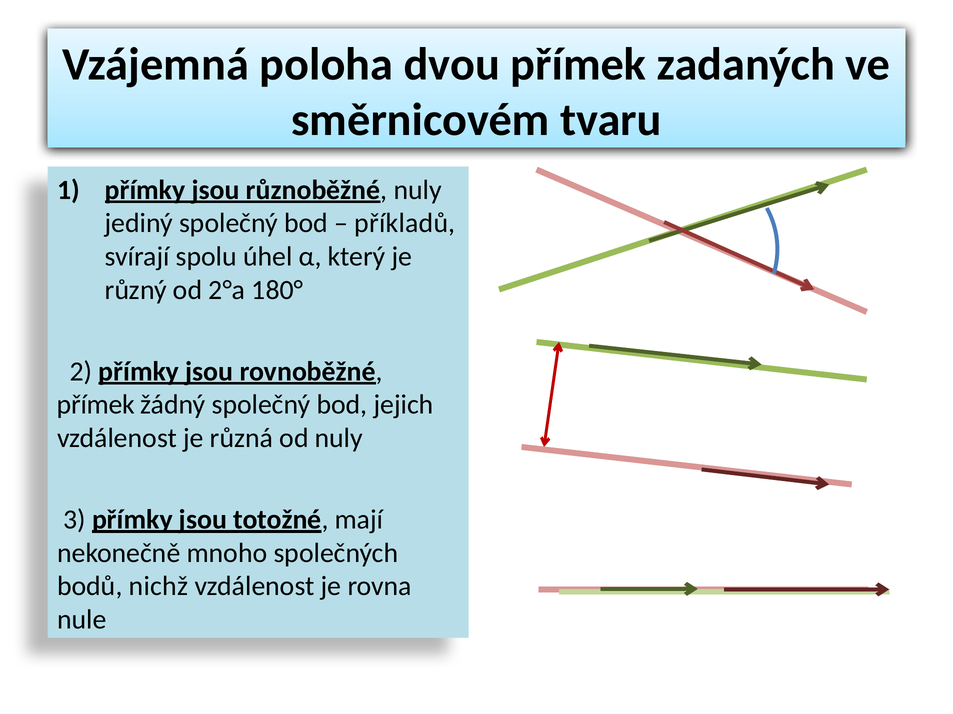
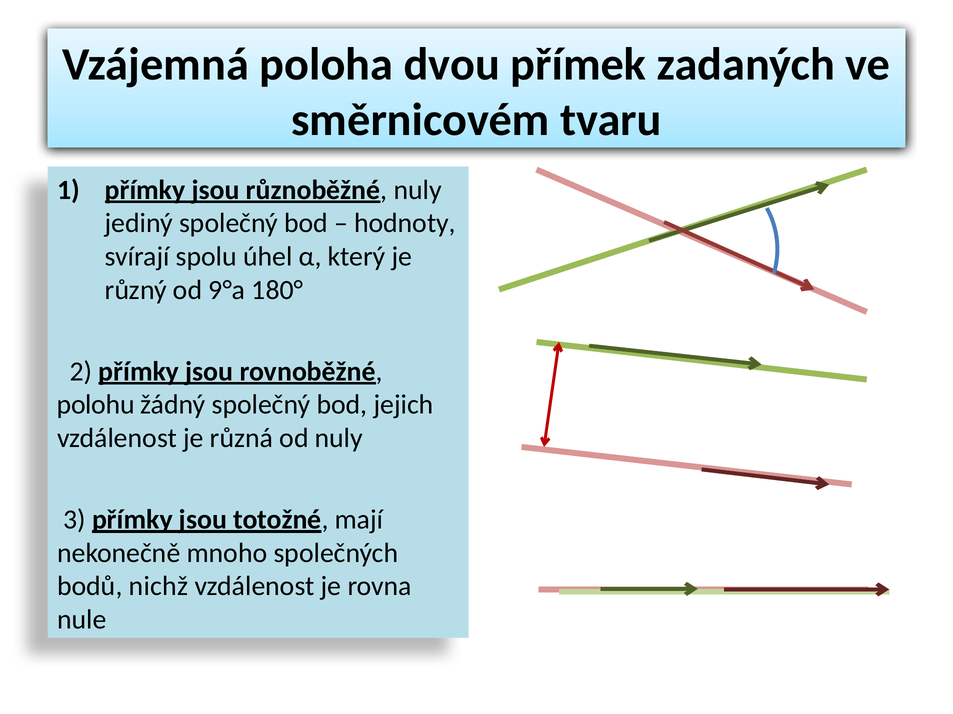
příkladů: příkladů -> hodnoty (405, 224)
2°a: 2°a -> 9°a (227, 290)
přímek: přímek -> polohu (96, 405)
